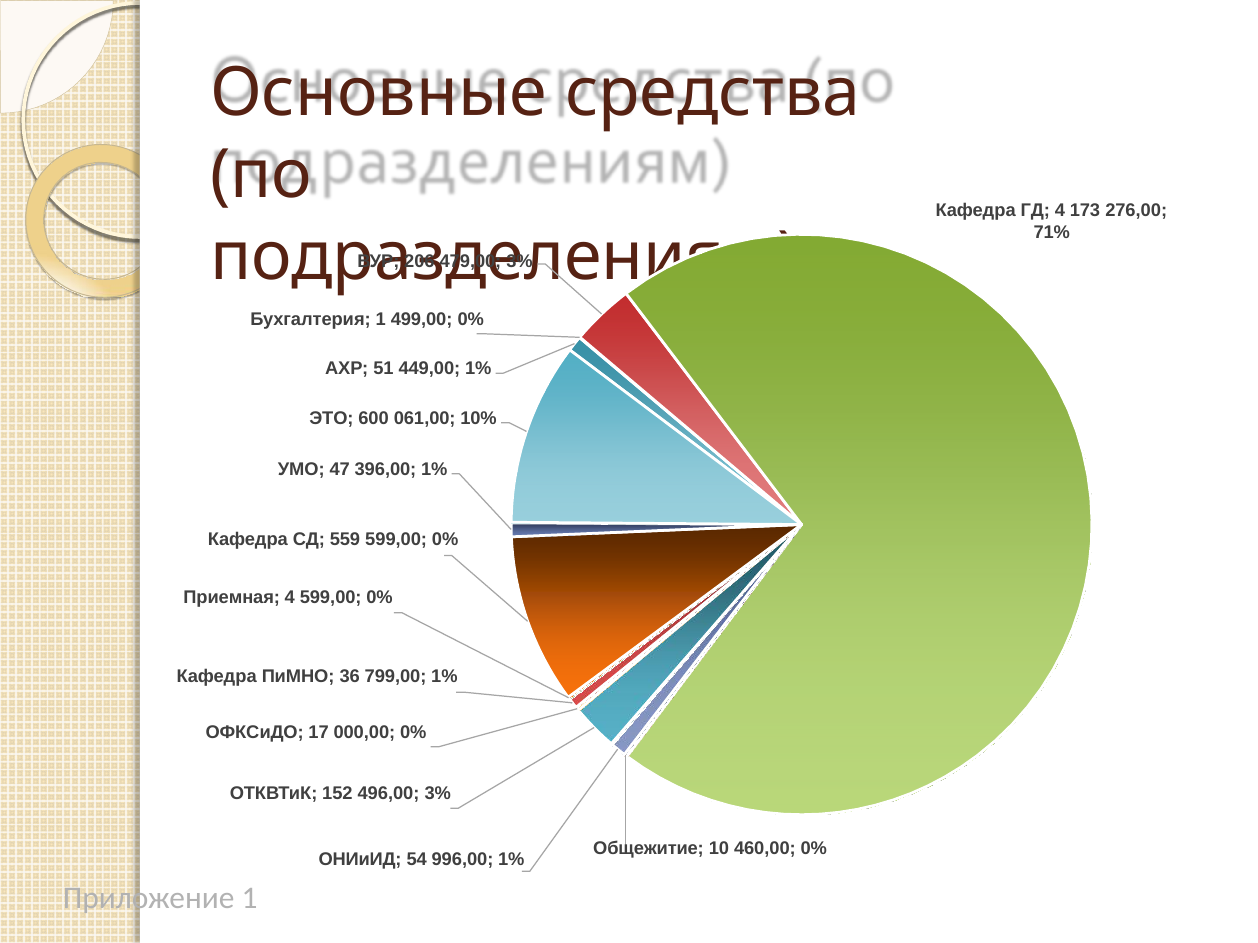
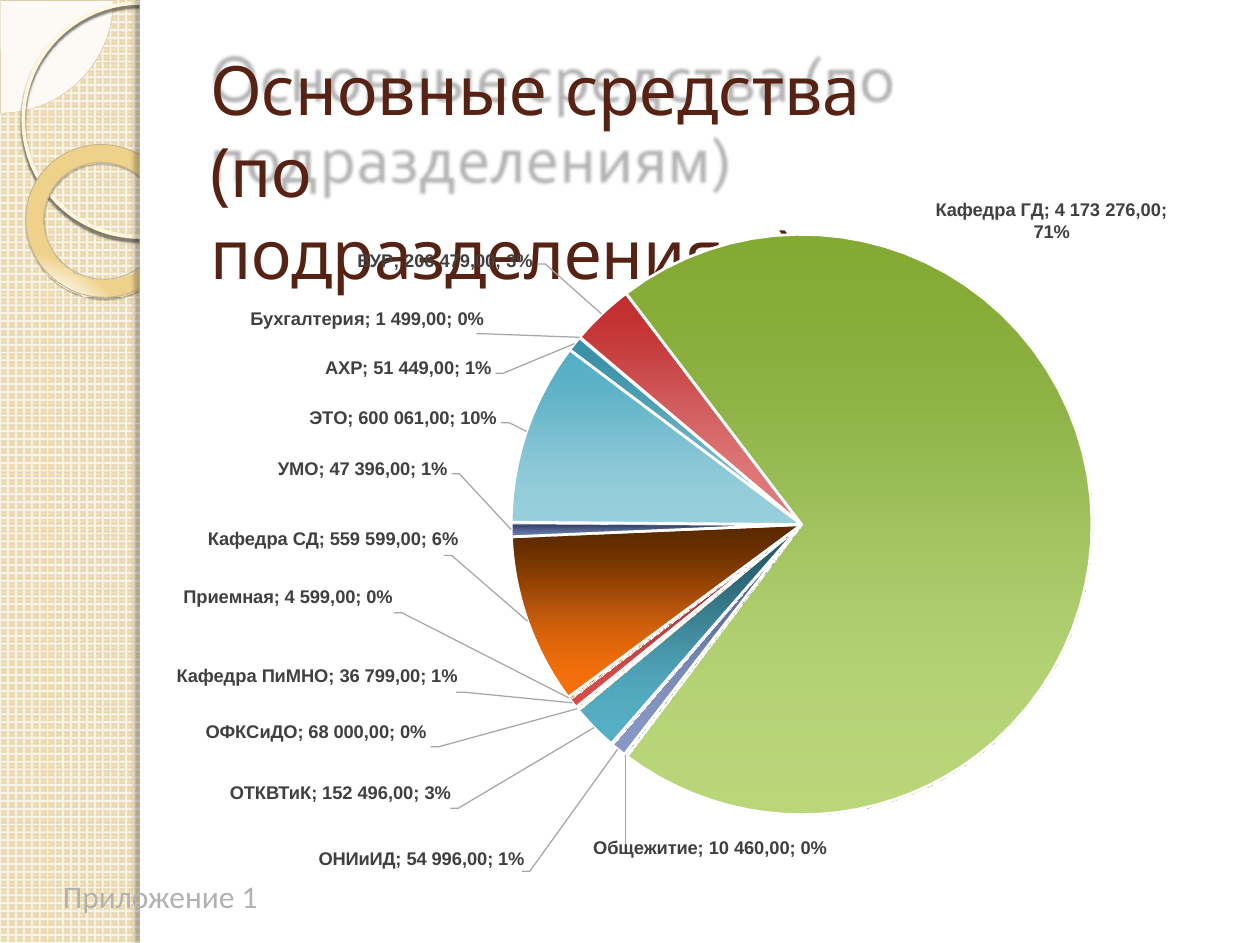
559 599,00 0%: 0% -> 6% (445, 540)
17: 17 -> 68 (319, 733)
